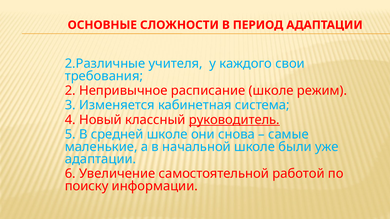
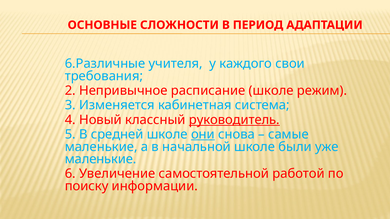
2.Различные: 2.Различные -> 6.Различные (105, 64)
они underline: none -> present (203, 134)
адаптации: адаптации -> маленькие (101, 159)
